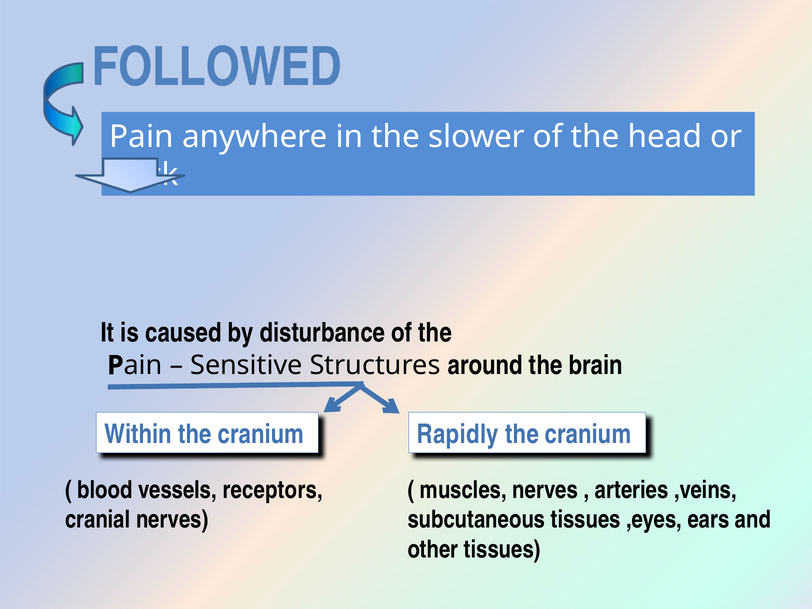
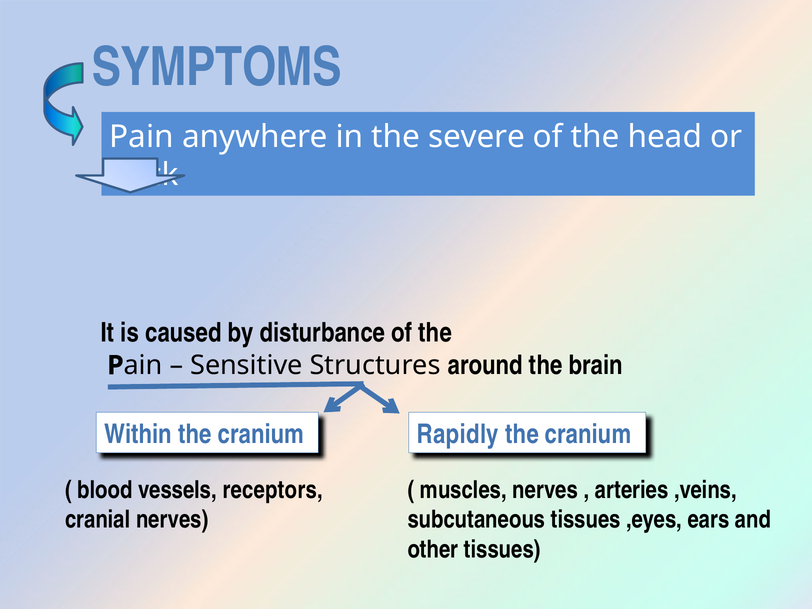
FOLLOWED: FOLLOWED -> SYMPTOMS (217, 67)
slower: slower -> severe (477, 137)
